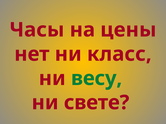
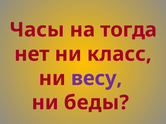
цены: цены -> тогда (129, 30)
весу colour: green -> purple (97, 79)
свете: свете -> беды (96, 103)
